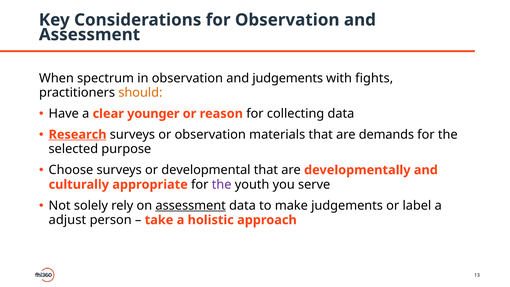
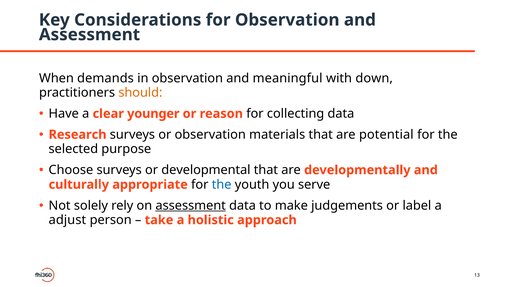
spectrum: spectrum -> demands (105, 78)
and judgements: judgements -> meaningful (288, 78)
fights: fights -> down (374, 78)
Research underline: present -> none (78, 135)
demands: demands -> potential (386, 135)
the colour: purple -> blue (222, 184)
